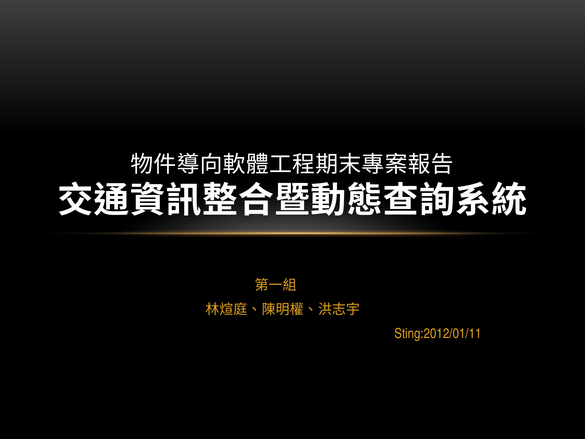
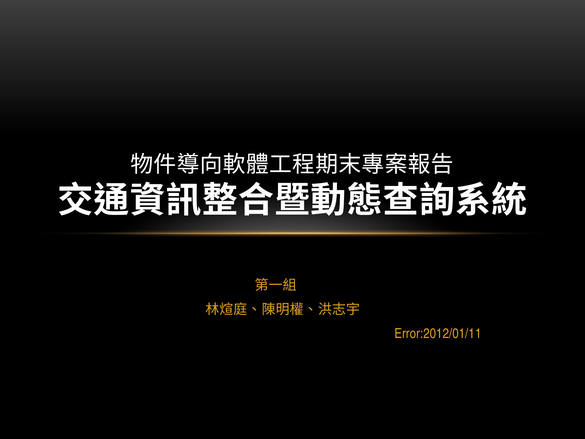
Sting:2012/01/11: Sting:2012/01/11 -> Error:2012/01/11 (438, 333)
